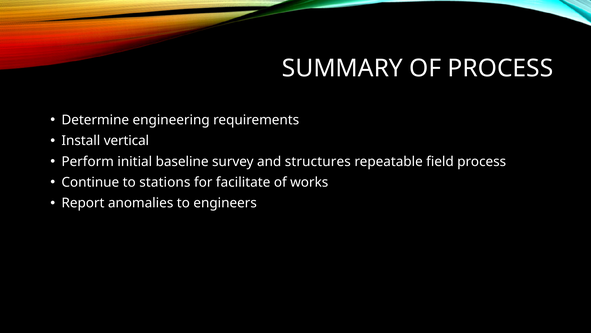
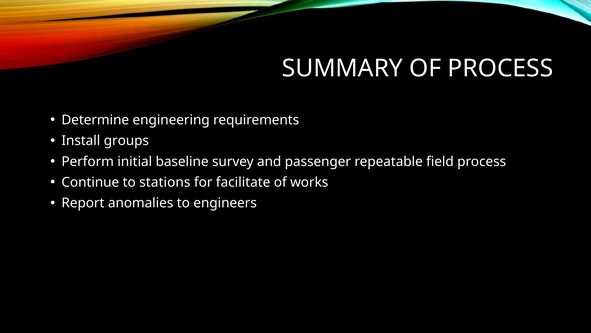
vertical: vertical -> groups (126, 140)
structures: structures -> passenger (318, 161)
